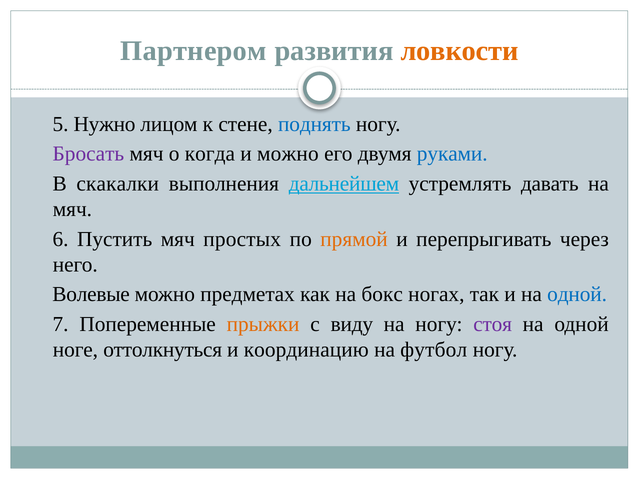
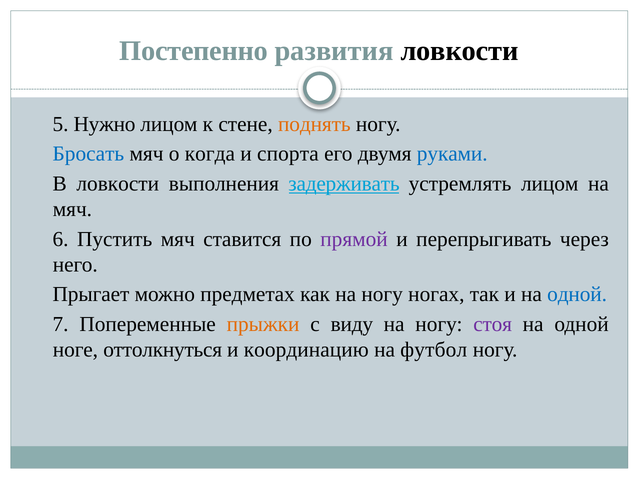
Партнером: Партнером -> Постепенно (194, 51)
ловкости colour: orange -> black (460, 51)
поднять colour: blue -> orange (314, 124)
Бросать colour: purple -> blue (88, 154)
и можно: можно -> спорта (288, 154)
В скакалки: скакалки -> ловкости (118, 184)
дальнейшем: дальнейшем -> задерживать (344, 184)
устремлять давать: давать -> лицом (550, 184)
простых: простых -> ставится (242, 239)
прямой colour: orange -> purple (354, 239)
Волевые: Волевые -> Прыгает (91, 295)
как на бокс: бокс -> ногу (382, 295)
